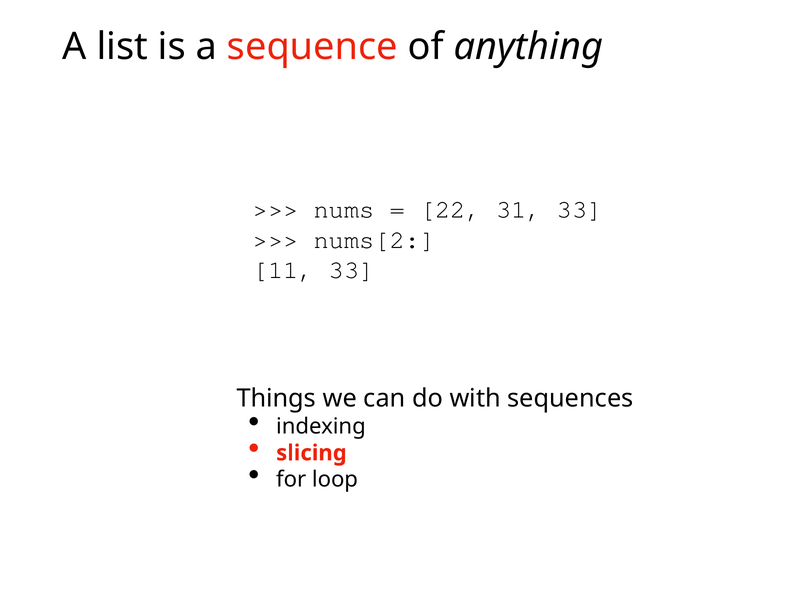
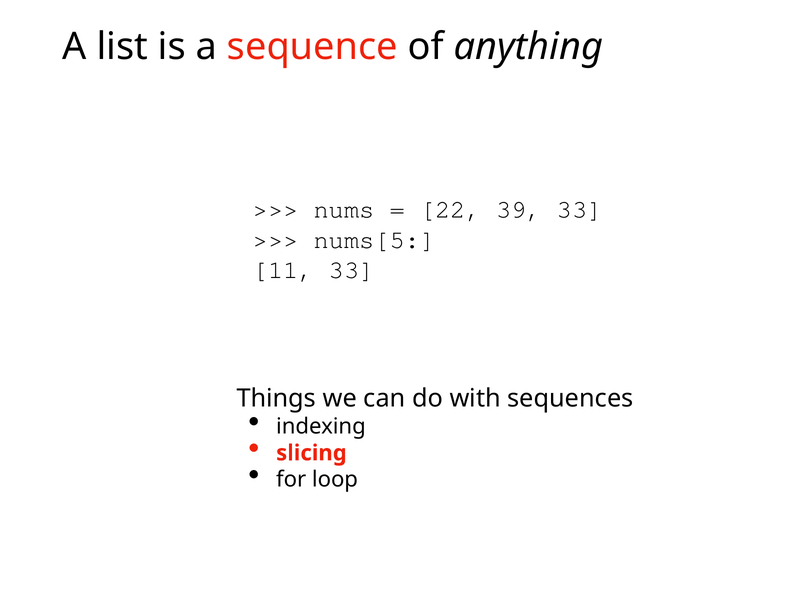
31: 31 -> 39 (519, 209)
nums[2: nums[2 -> nums[5 (374, 240)
